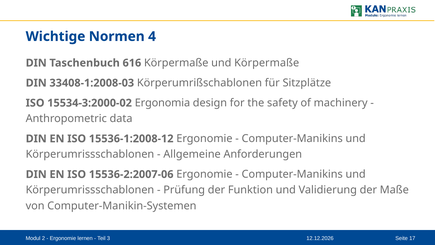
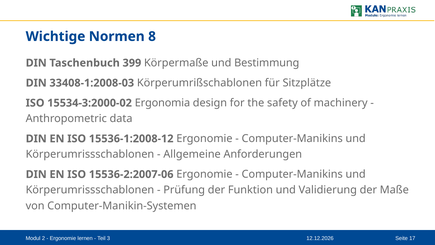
4: 4 -> 8 (152, 36)
616: 616 -> 399 (132, 63)
und Körpermaße: Körpermaße -> Bestimmung (267, 63)
